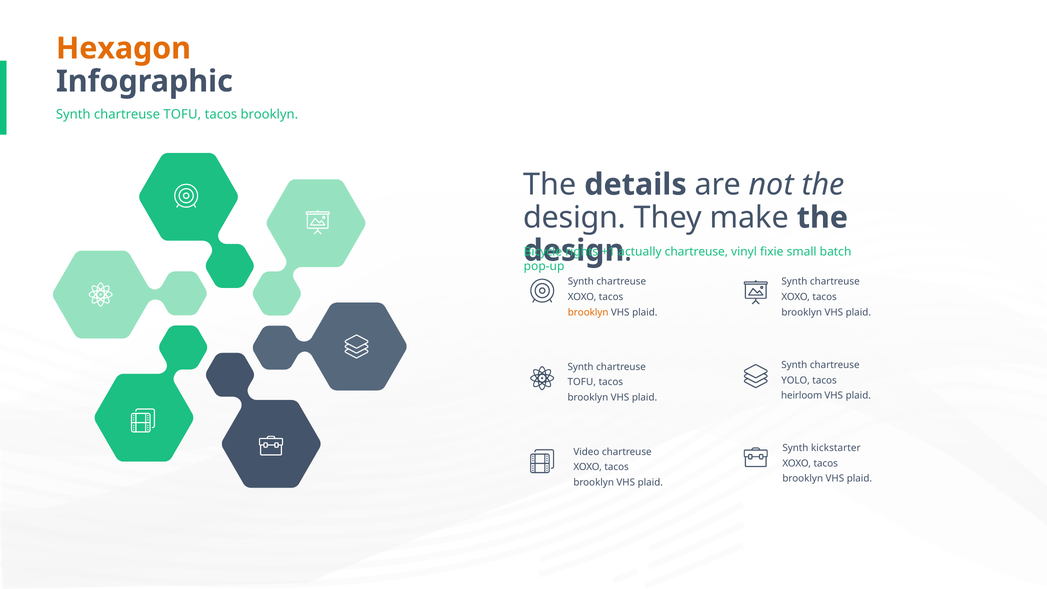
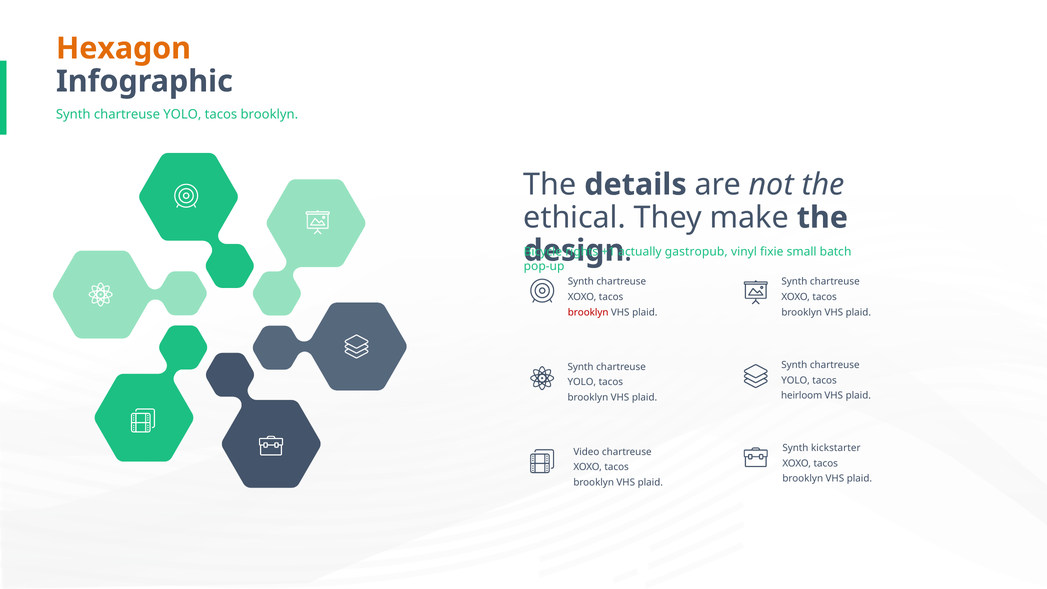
TOFU: TOFU -> YOLO (182, 115)
design: design -> ethical (575, 218)
chartreuse: chartreuse -> gastropub (696, 252)
brooklyn colour: orange -> red (588, 312)
TOFU: TOFU -> YOLO (582, 382)
